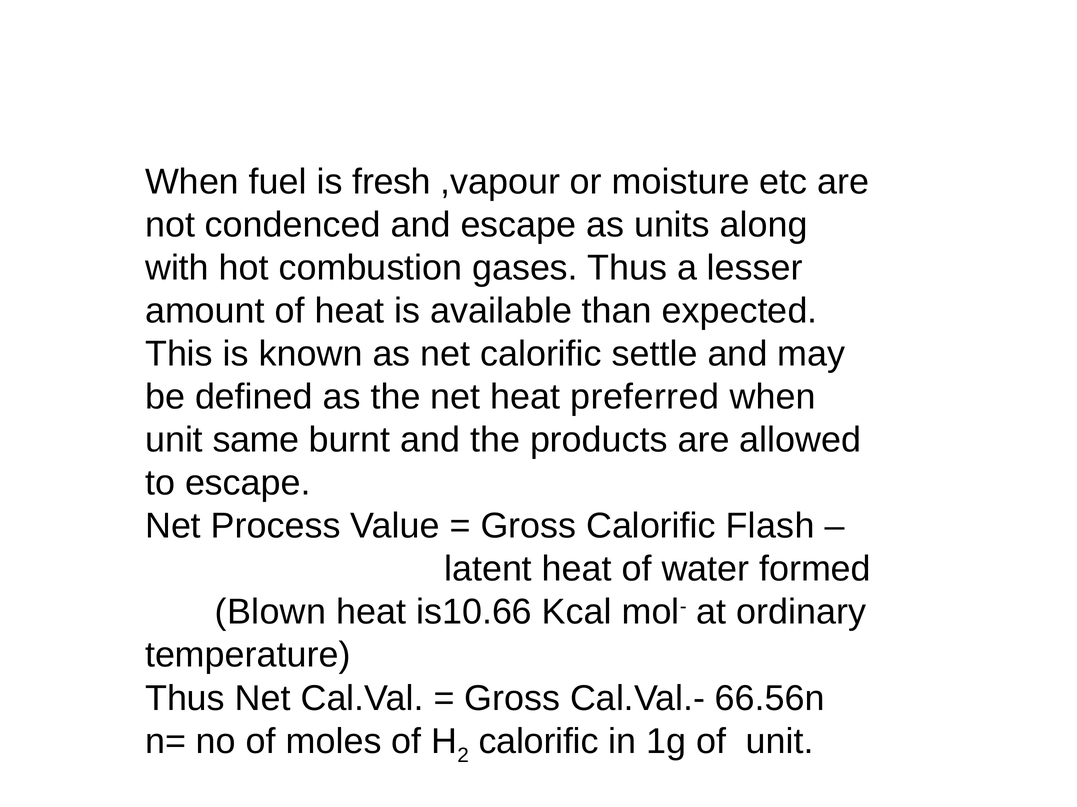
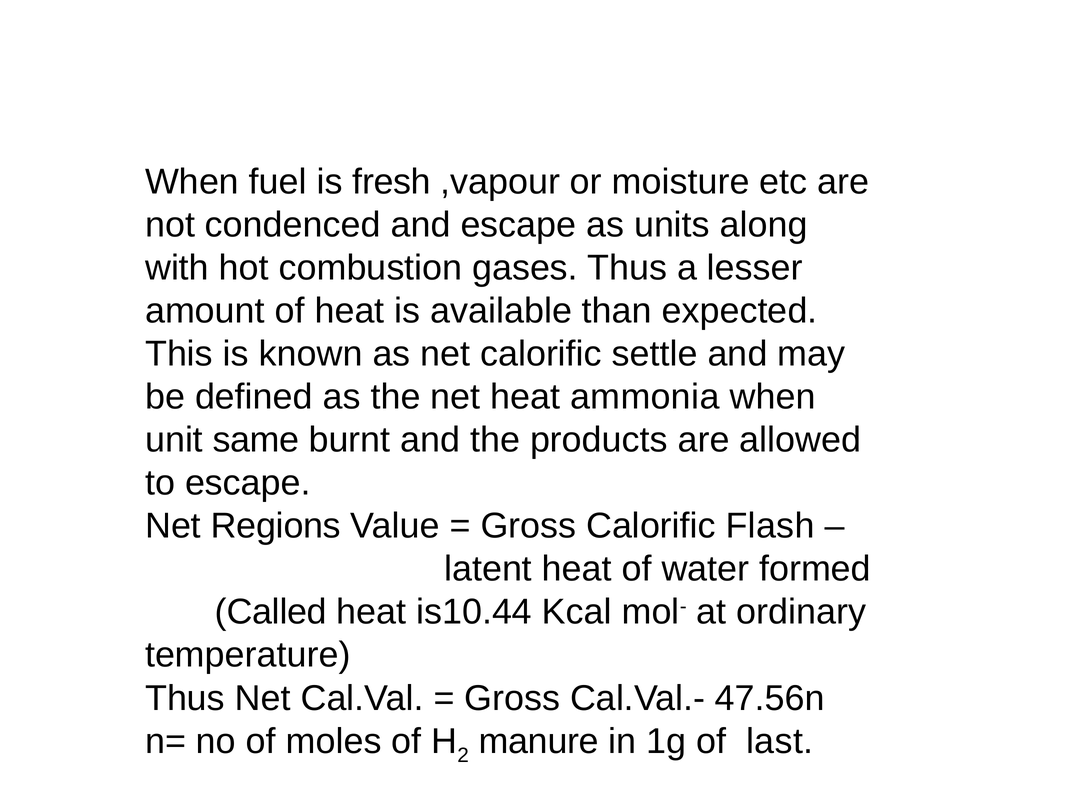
preferred: preferred -> ammonia (645, 397)
Process: Process -> Regions (276, 527)
Blown: Blown -> Called (271, 613)
is10.66: is10.66 -> is10.44 (474, 613)
66.56n: 66.56n -> 47.56n (770, 699)
calorific: calorific -> manure (539, 742)
of unit: unit -> last (780, 742)
